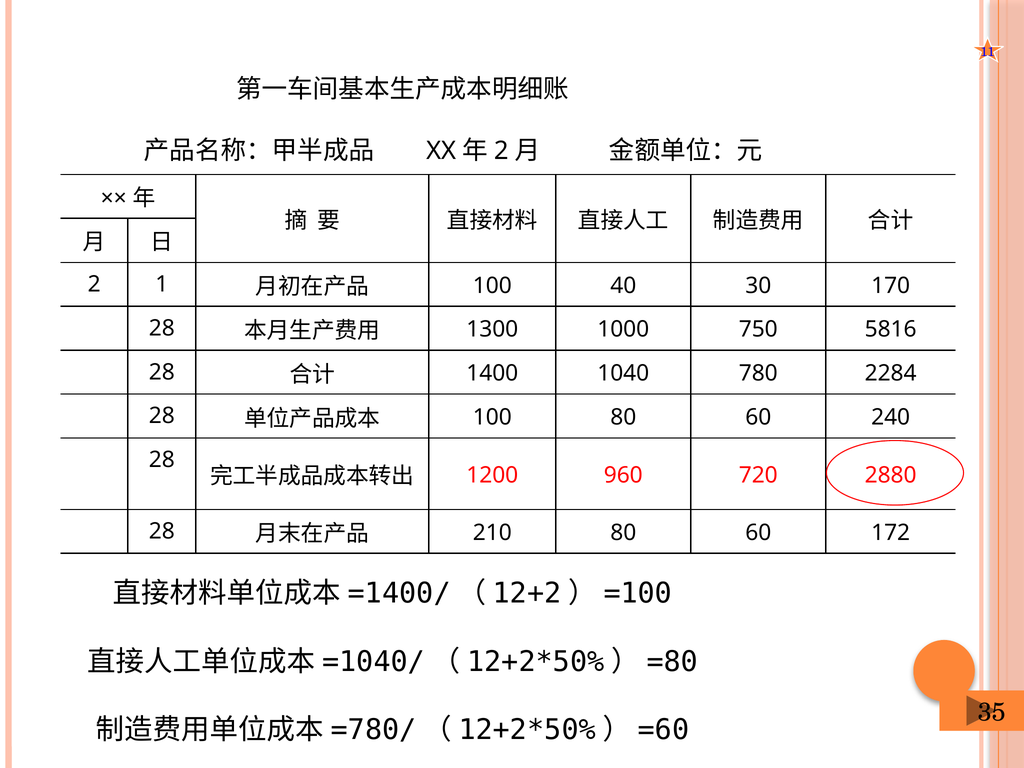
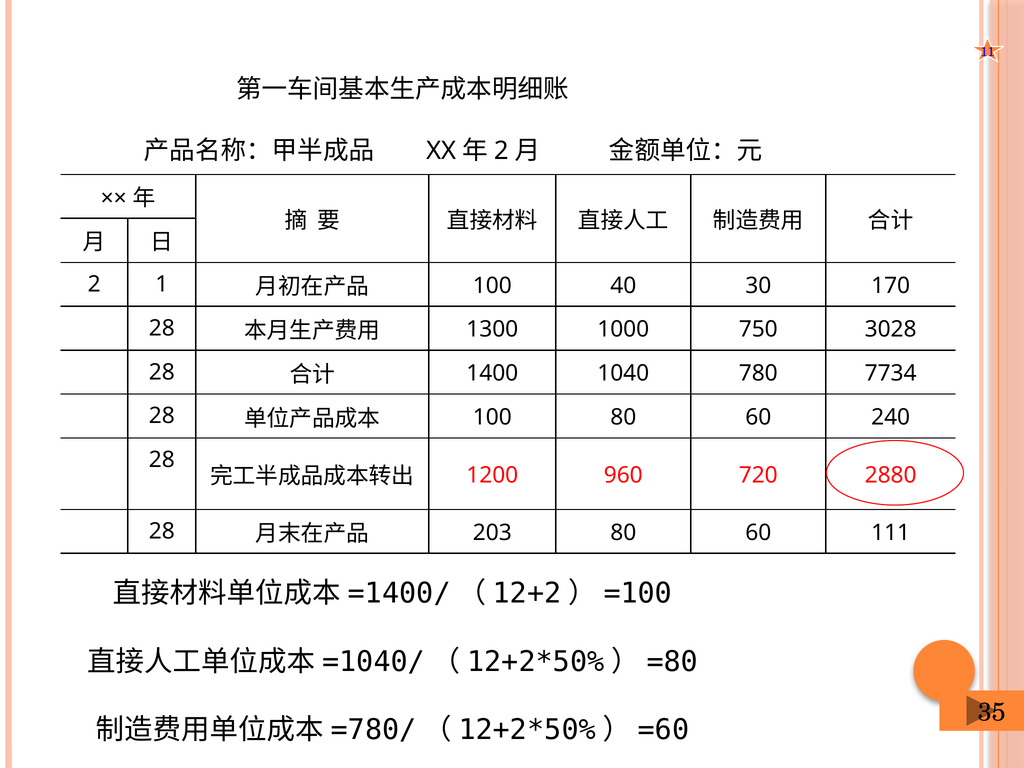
5816: 5816 -> 3028 (891, 329)
2284: 2284 -> 7734 (891, 373)
210: 210 -> 203 (492, 533)
172: 172 -> 111 (891, 533)
